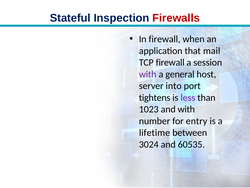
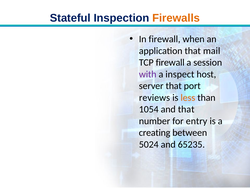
Firewalls colour: red -> orange (176, 18)
general: general -> inspect (180, 74)
server into: into -> that (174, 86)
tightens: tightens -> reviews (155, 97)
less colour: purple -> orange (188, 97)
1023: 1023 -> 1054 (149, 109)
and with: with -> that (186, 109)
lifetime: lifetime -> creating (155, 132)
3024: 3024 -> 5024 (149, 144)
60535: 60535 -> 65235 (191, 144)
